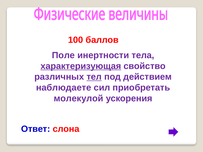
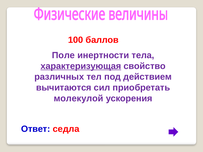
тел underline: present -> none (94, 77)
наблюдаете: наблюдаете -> вычитаются (64, 88)
слона: слона -> седла (66, 129)
